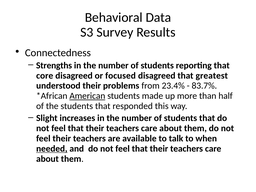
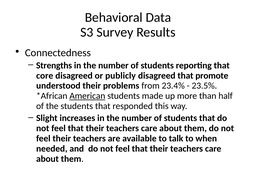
focused: focused -> publicly (120, 76)
greatest: greatest -> promote (212, 76)
83.7%: 83.7% -> 23.5% (204, 86)
needed underline: present -> none (52, 149)
